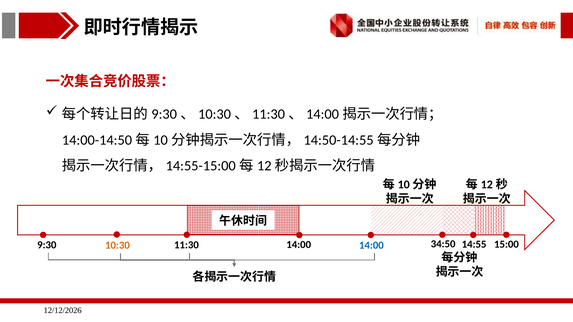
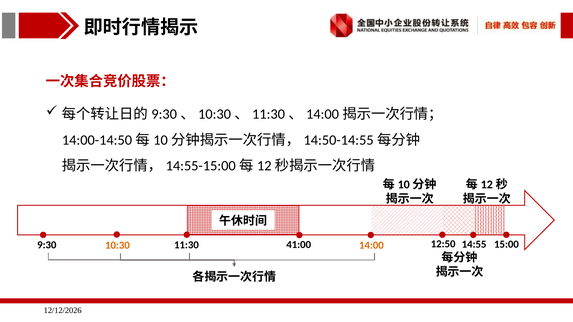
34:50: 34:50 -> 12:50 (443, 244)
11:30 14:00: 14:00 -> 41:00 (299, 245)
14:00 colour: blue -> orange (371, 245)
